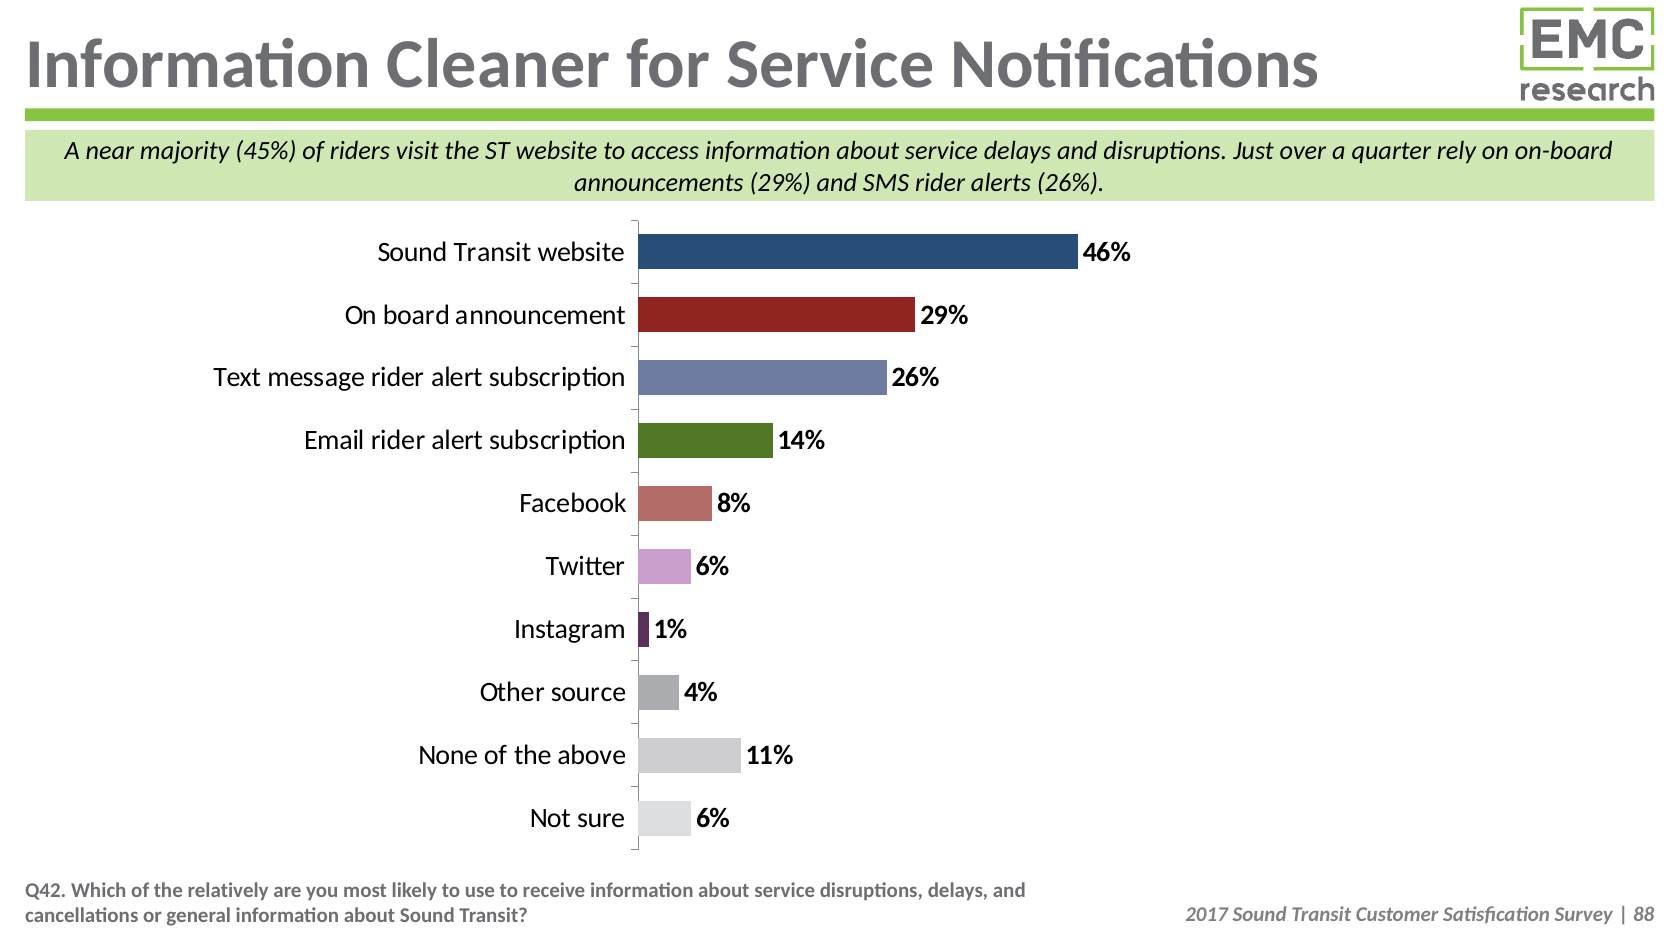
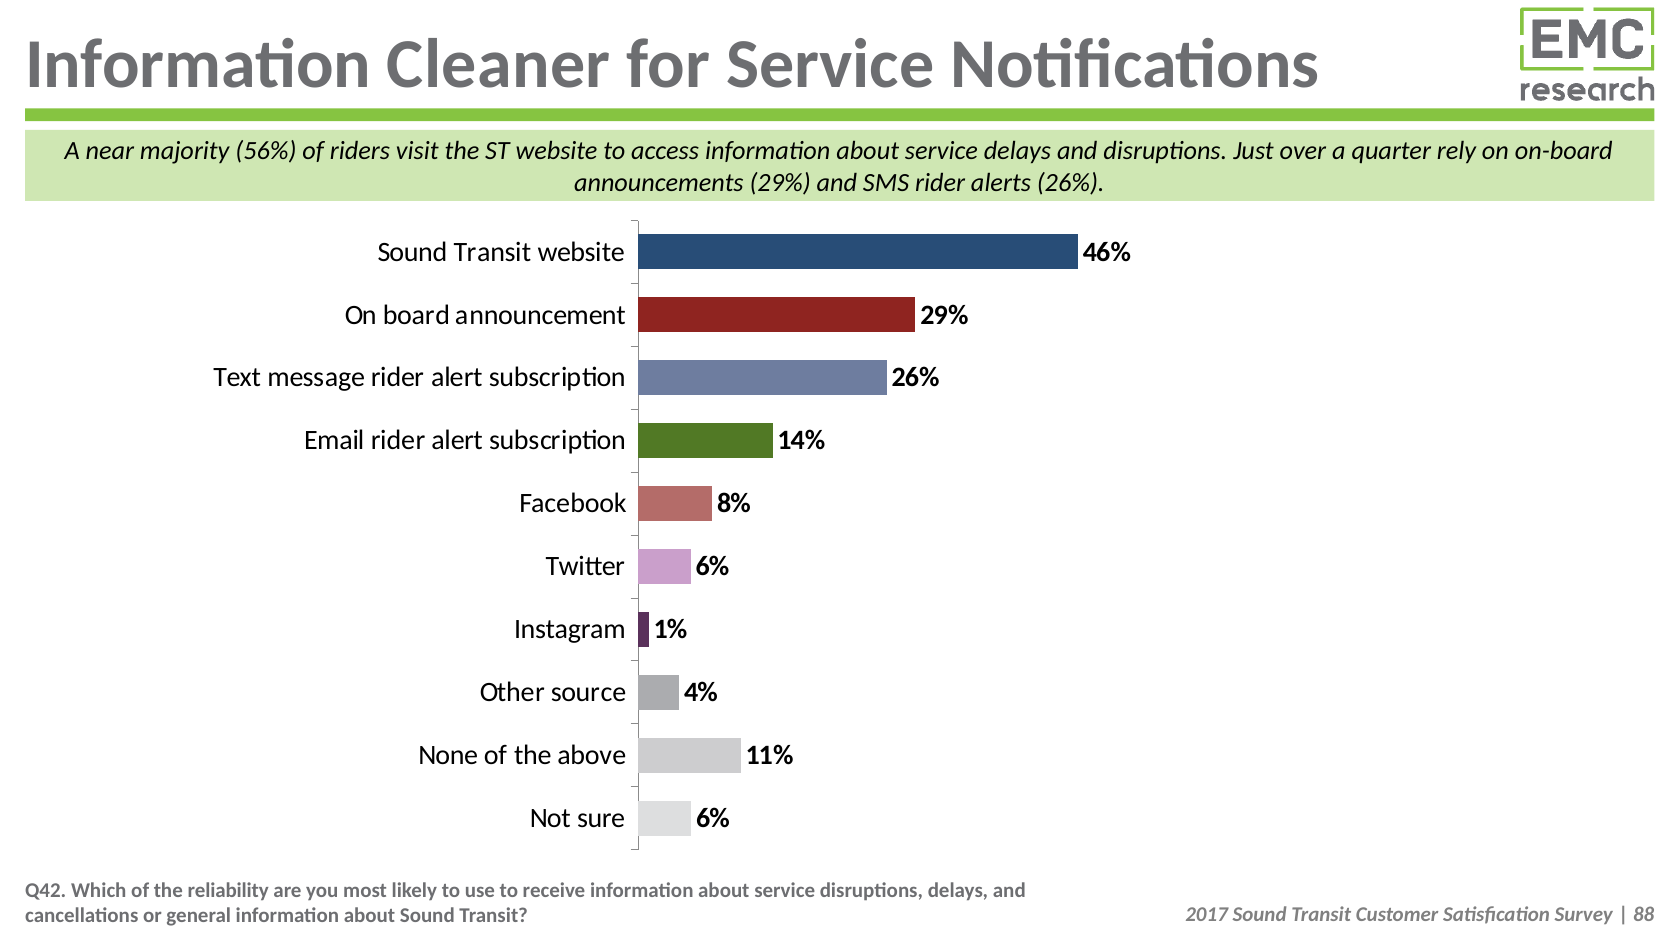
45%: 45% -> 56% (266, 151)
relatively: relatively -> reliability (228, 890)
